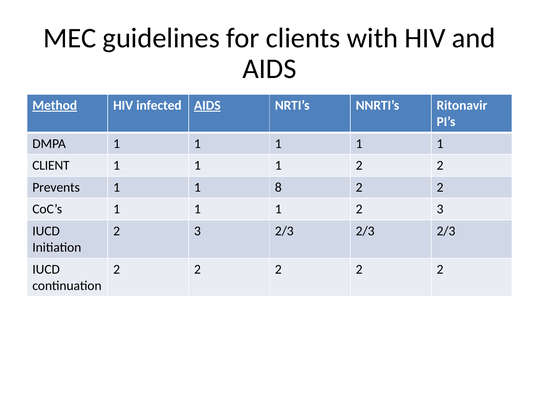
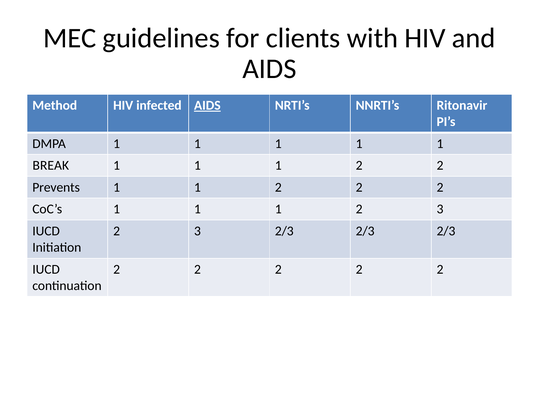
Method underline: present -> none (55, 105)
CLIENT: CLIENT -> BREAK (51, 166)
8: 8 -> 2 (278, 187)
